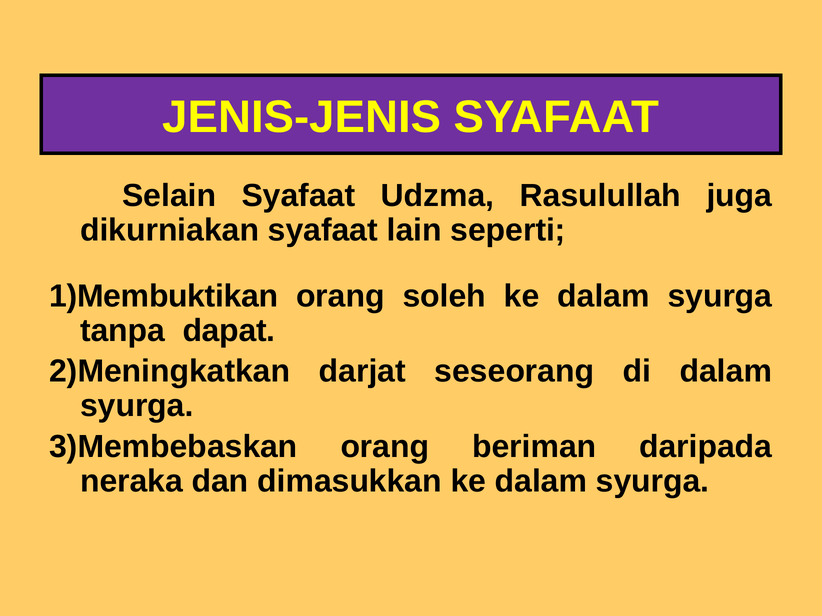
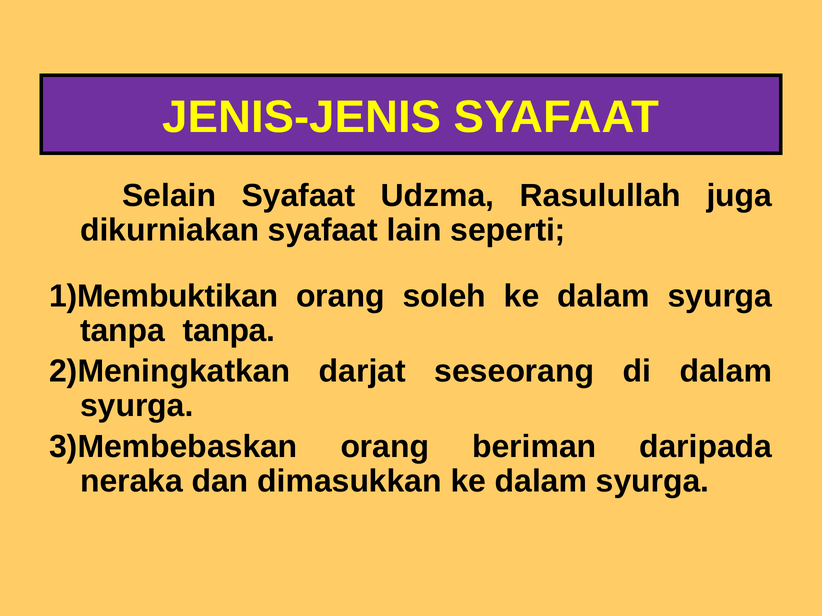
tanpa dapat: dapat -> tanpa (229, 331)
